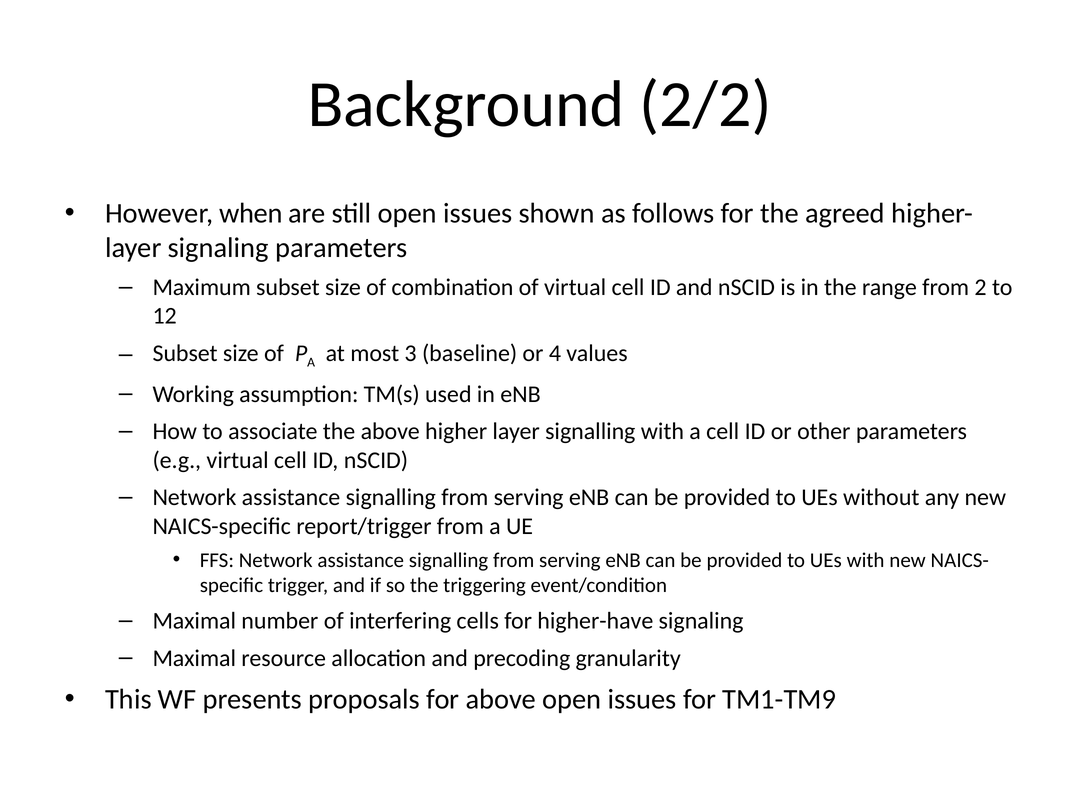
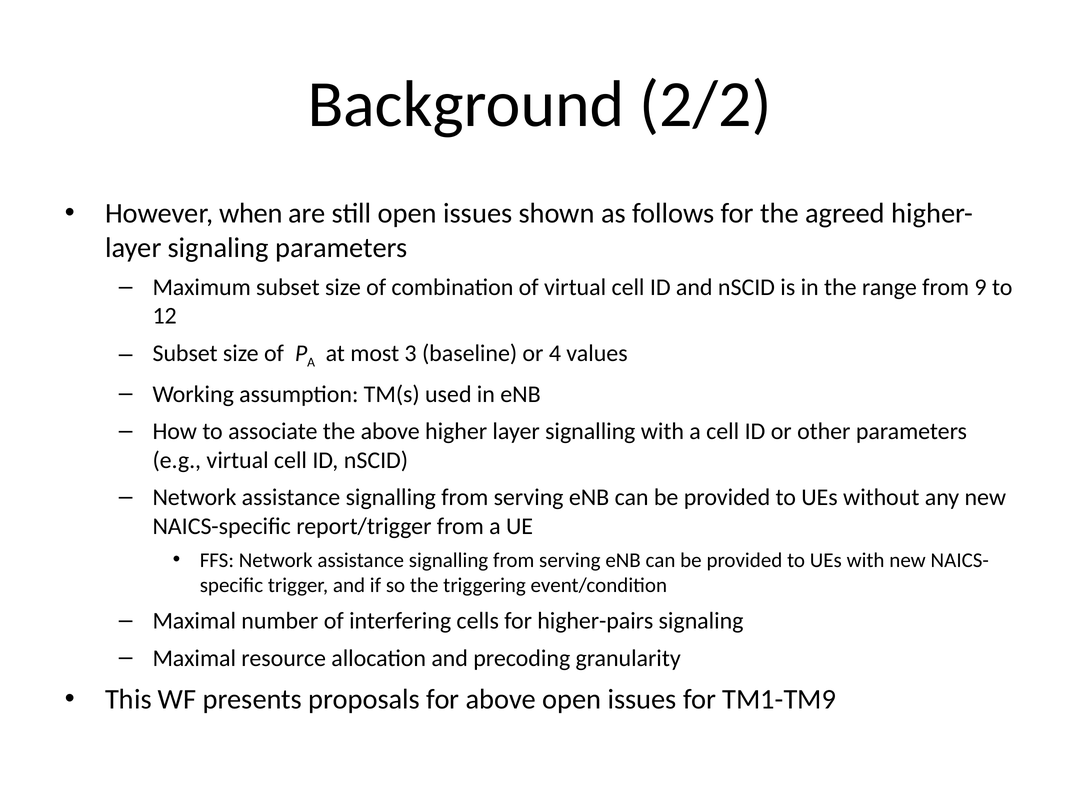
2: 2 -> 9 (981, 287)
higher-have: higher-have -> higher-pairs (595, 621)
